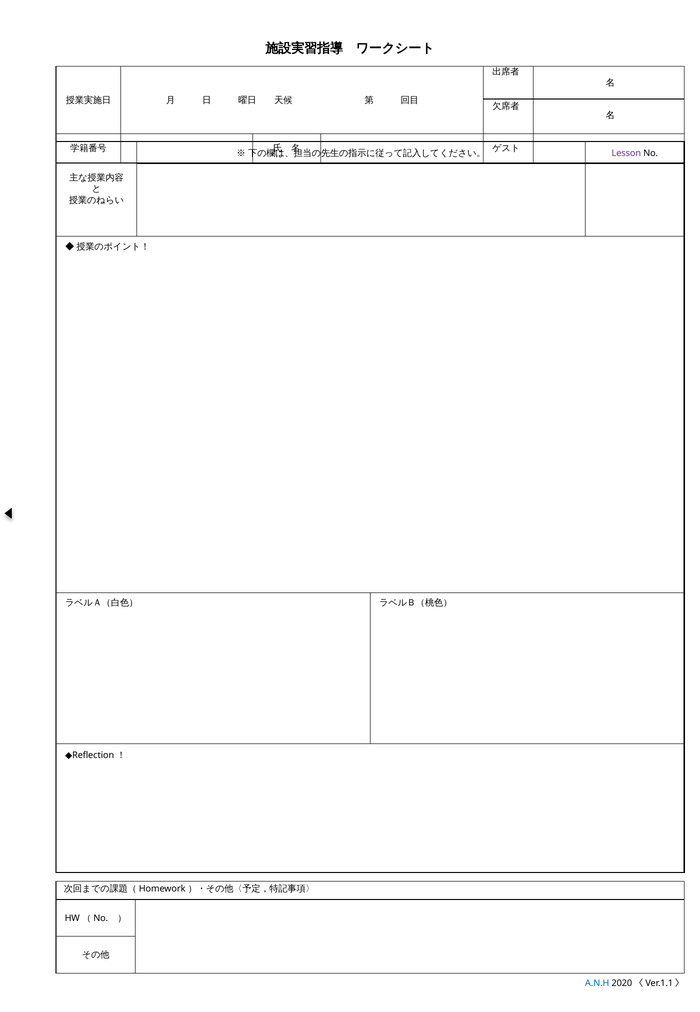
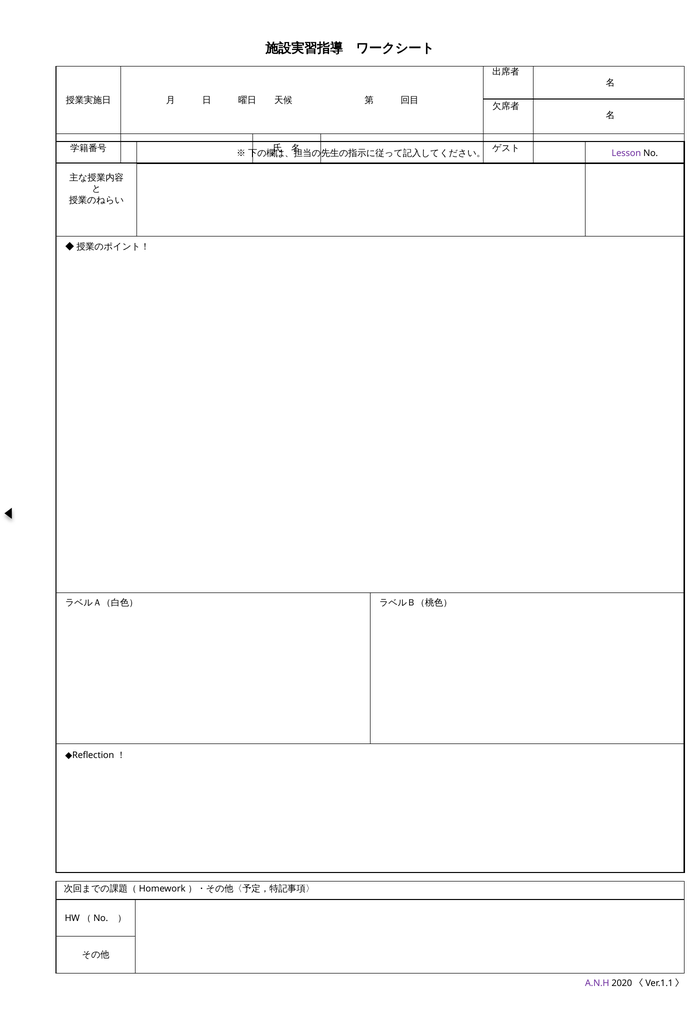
A.N.H colour: blue -> purple (597, 983)
